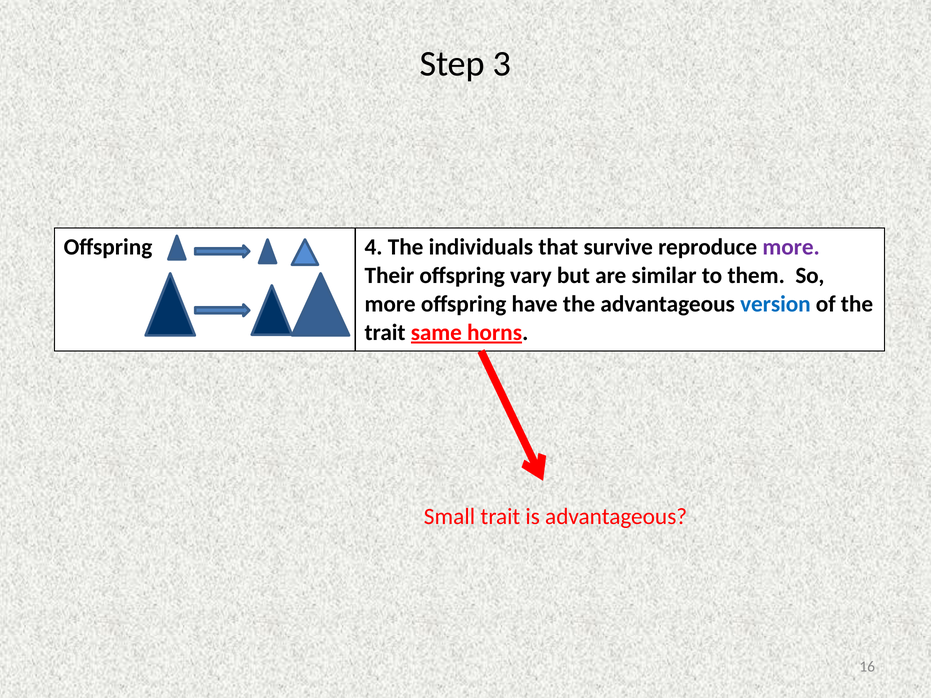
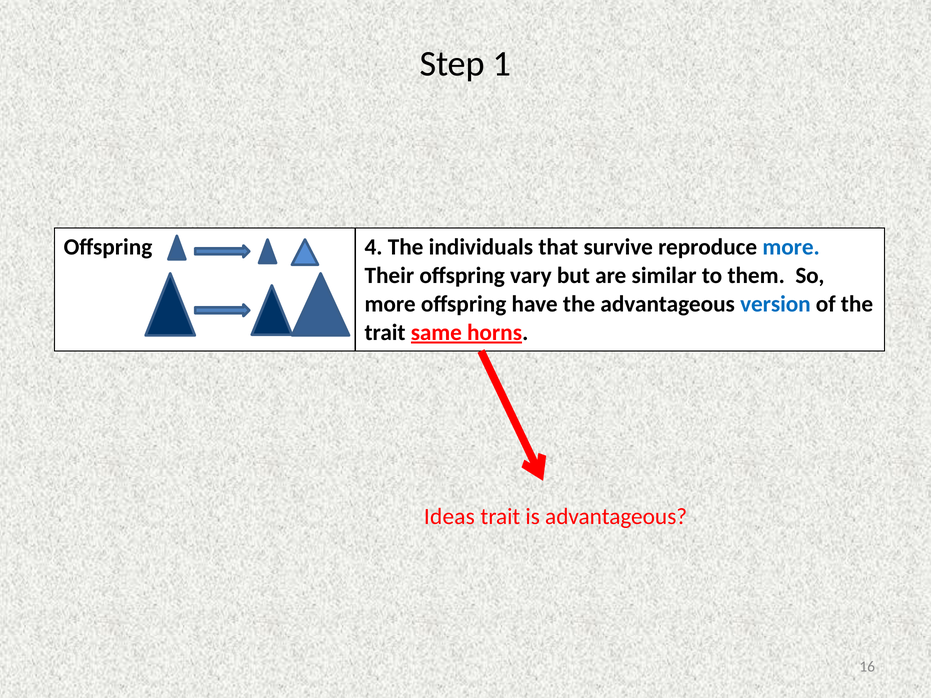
3: 3 -> 1 (502, 64)
more colour: purple -> blue (791, 247)
Small: Small -> Ideas (449, 517)
